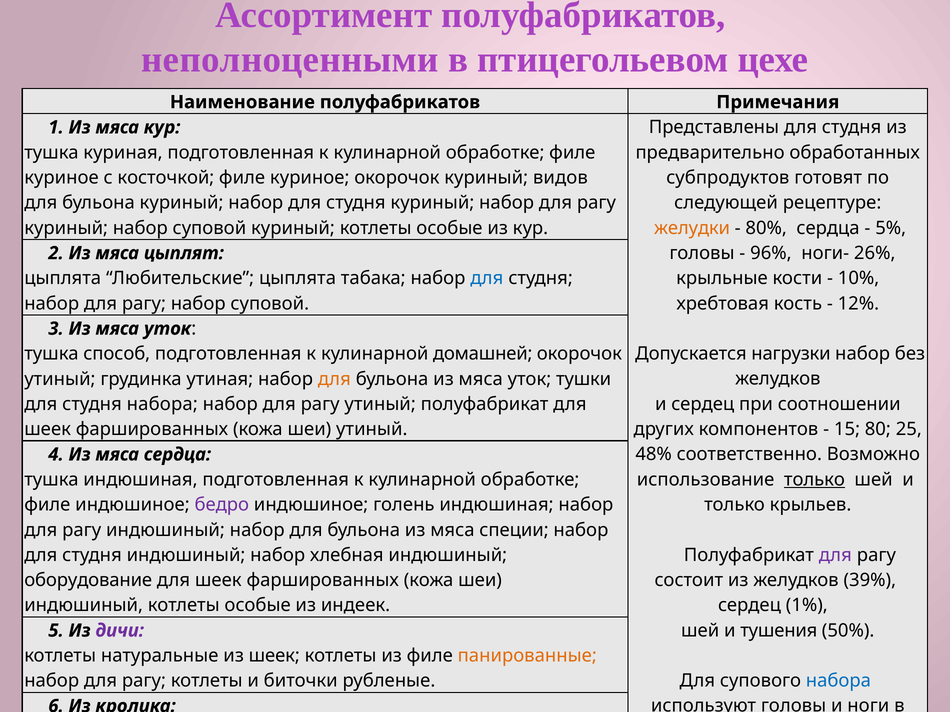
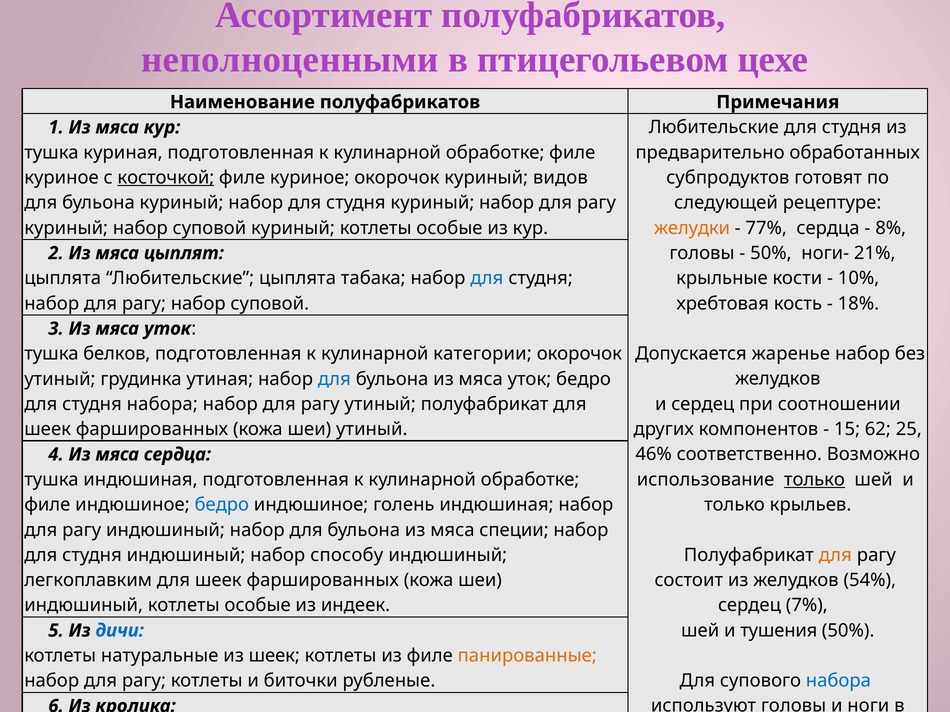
Представлены: Представлены -> Любительские (714, 127)
косточкой underline: none -> present (166, 178)
80%: 80% -> 77% (766, 228)
5%: 5% -> 8% (891, 228)
96%: 96% -> 50% (771, 253)
26%: 26% -> 21% (875, 253)
12%: 12% -> 18% (858, 304)
нагрузки: нагрузки -> жаренье (791, 354)
способ: способ -> белков (117, 354)
домашней: домашней -> категории (483, 354)
для colour: orange -> blue (334, 379)
уток тушки: тушки -> бедро (584, 379)
80: 80 -> 62 (878, 429)
48%: 48% -> 46% (654, 455)
бедро colour: purple -> blue (222, 505)
для colour: purple -> orange (835, 555)
хлебная: хлебная -> способу (347, 555)
39%: 39% -> 54% (870, 581)
оборудование: оборудование -> легкоплавким (88, 581)
1%: 1% -> 7% (807, 606)
дичи colour: purple -> blue (120, 631)
